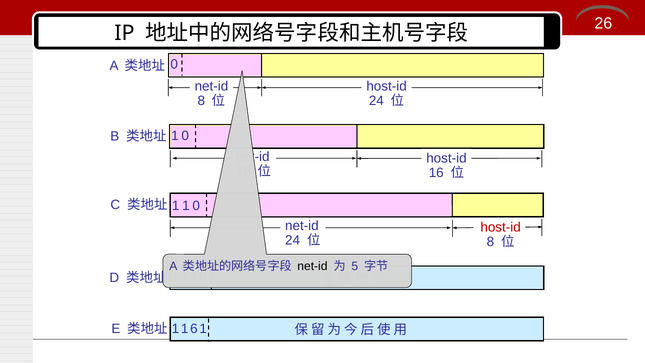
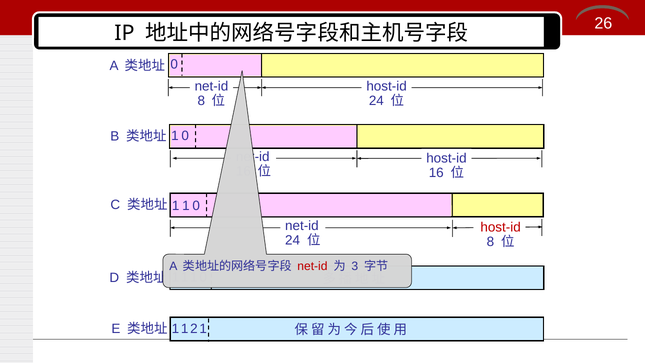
net-id colour: black -> red (312, 266)
5: 5 -> 3 (355, 266)
6: 6 -> 2 (194, 329)
